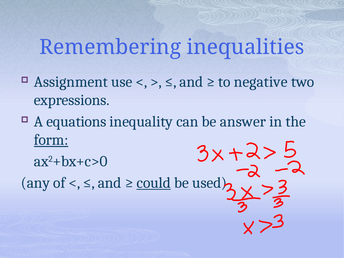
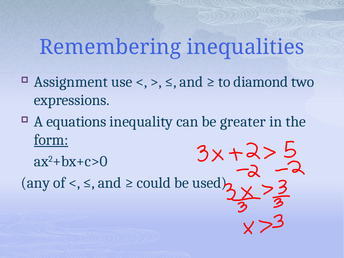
negative: negative -> diamond (261, 82)
answer: answer -> greater (243, 122)
could underline: present -> none (154, 183)
